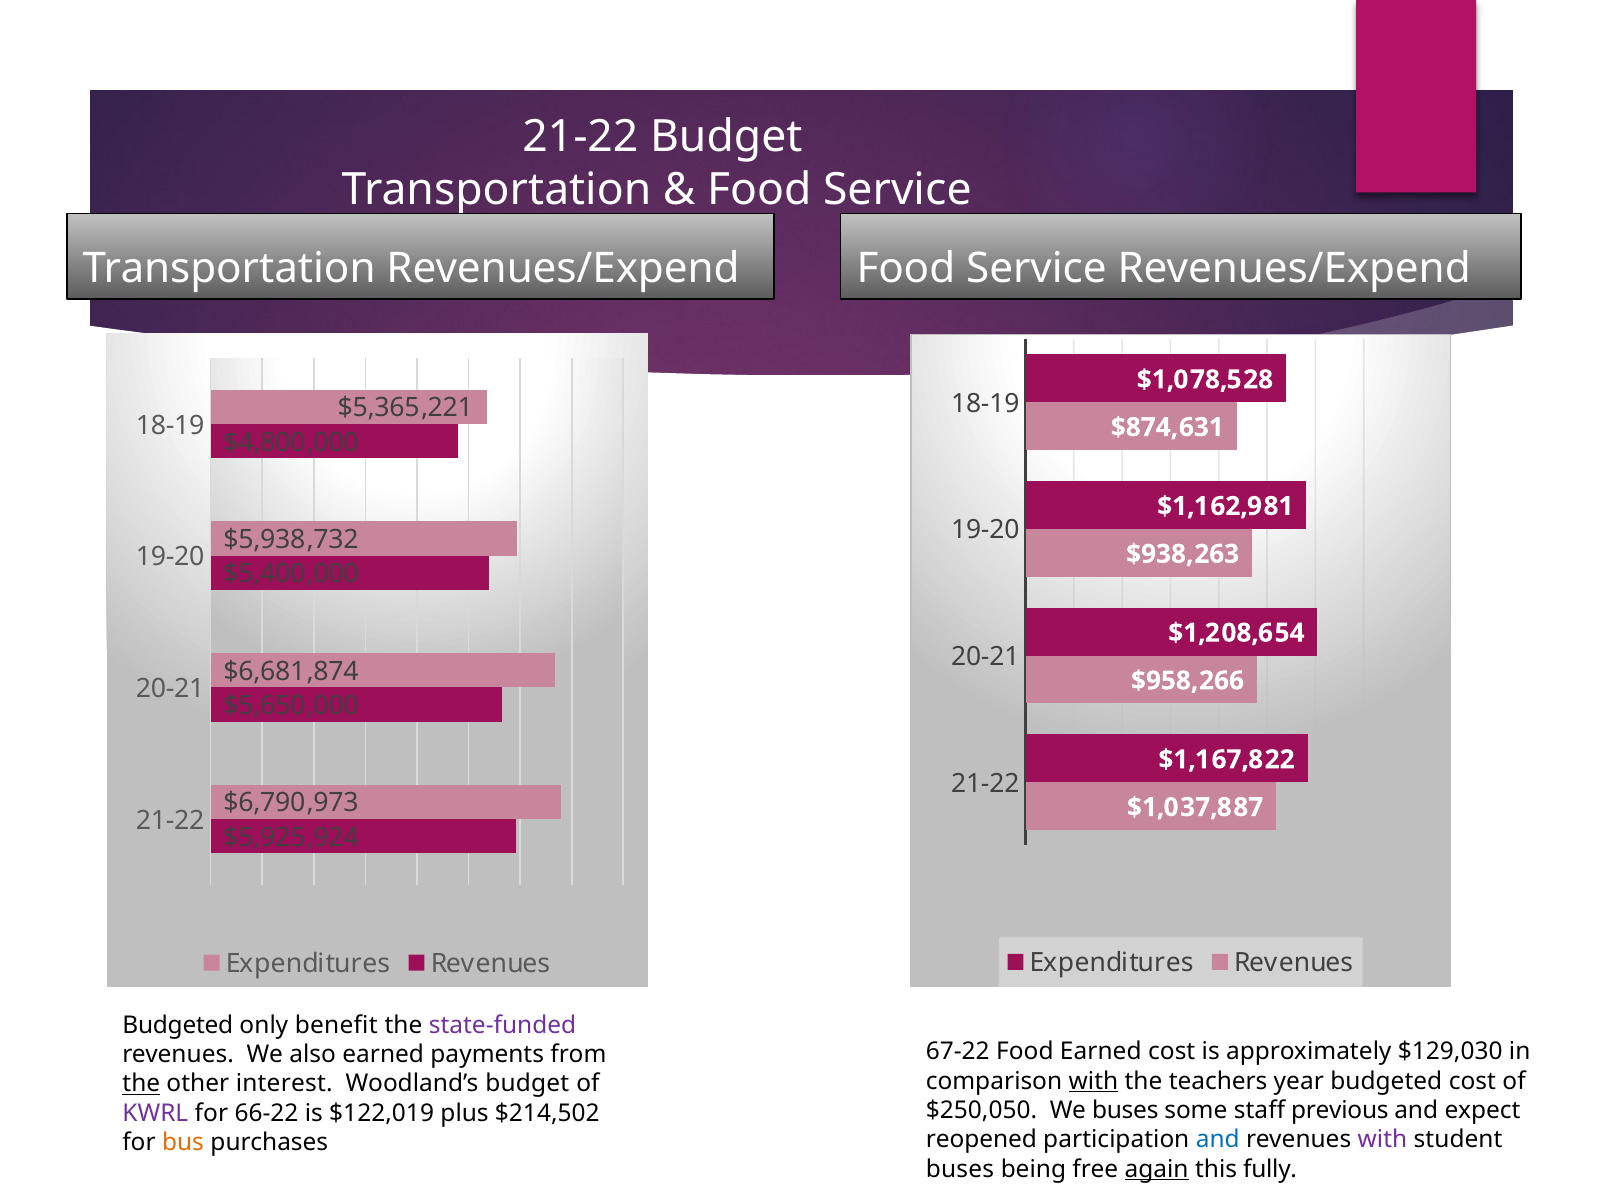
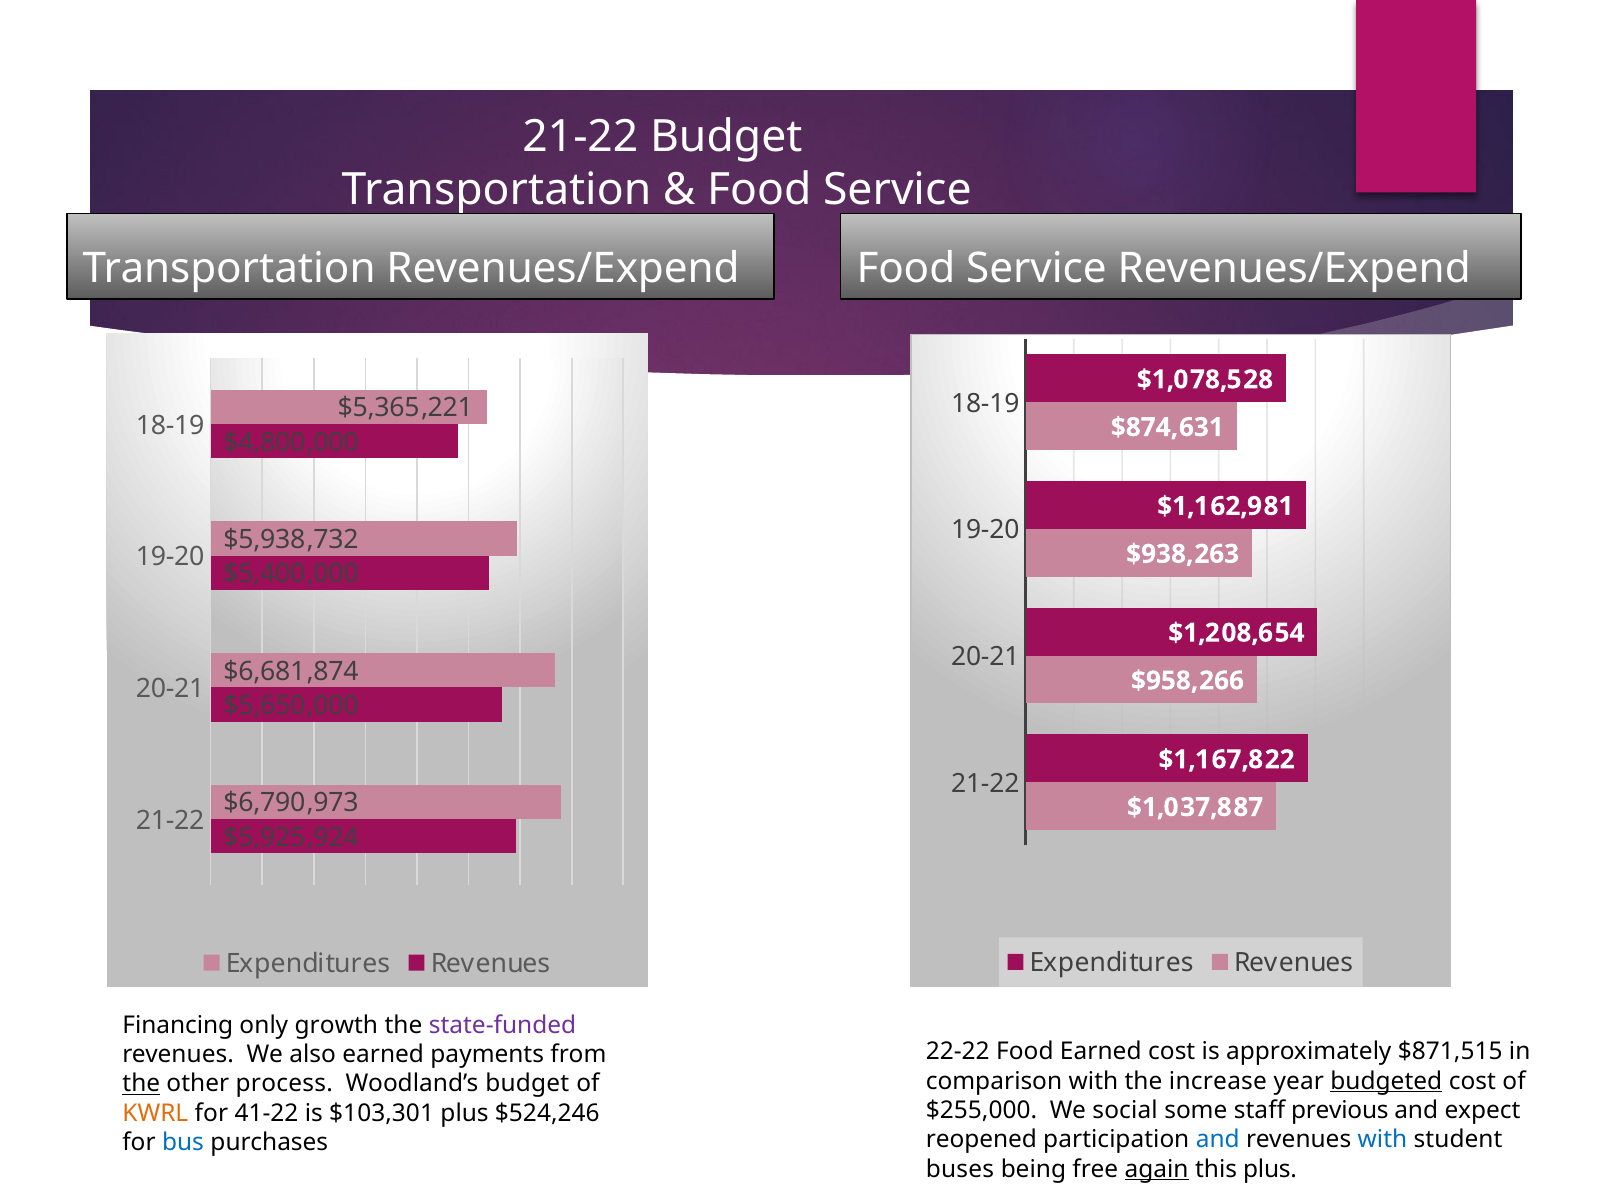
Budgeted: Budgeted -> Financing (178, 1025)
benefit: benefit -> growth (336, 1025)
67-22: 67-22 -> 22-22 (958, 1051)
$129,030: $129,030 -> $871,515 (1450, 1051)
with underline: present -> none (1093, 1081)
teachers: teachers -> increase (1218, 1081)
budgeted underline: none -> present (1386, 1081)
interest: interest -> process (284, 1084)
$250,050: $250,050 -> $255,000 (982, 1110)
We buses: buses -> social (1125, 1110)
KWRL colour: purple -> orange (155, 1113)
66-22: 66-22 -> 41-22 (267, 1113)
$122,019: $122,019 -> $103,301 (382, 1113)
$214,502: $214,502 -> $524,246 (547, 1113)
with colour: purple -> blue (1382, 1140)
bus colour: orange -> blue (183, 1142)
this fully: fully -> plus (1270, 1169)
